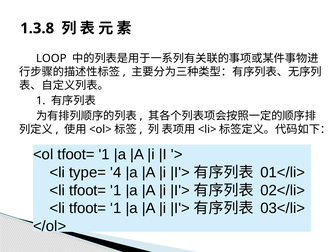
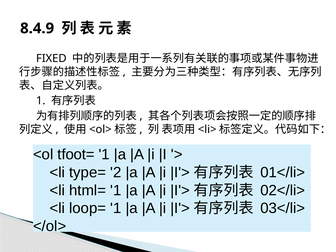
1.3.8: 1.3.8 -> 8.4.9 (37, 28)
LOOP: LOOP -> FIXED (51, 58)
4: 4 -> 2 (116, 172)
tfoot=: tfoot= -> html= (88, 190)
tfoot=: tfoot= -> loop= (88, 208)
